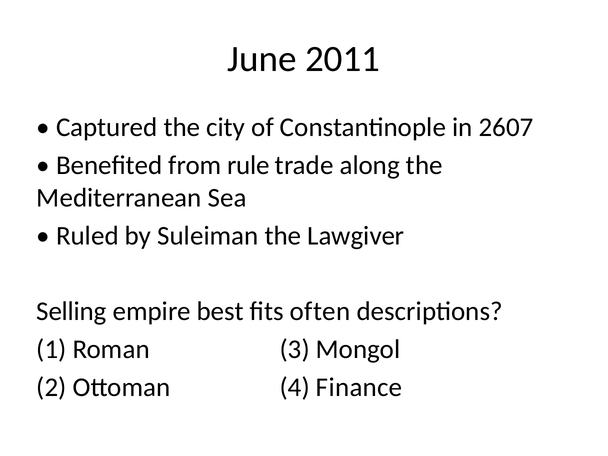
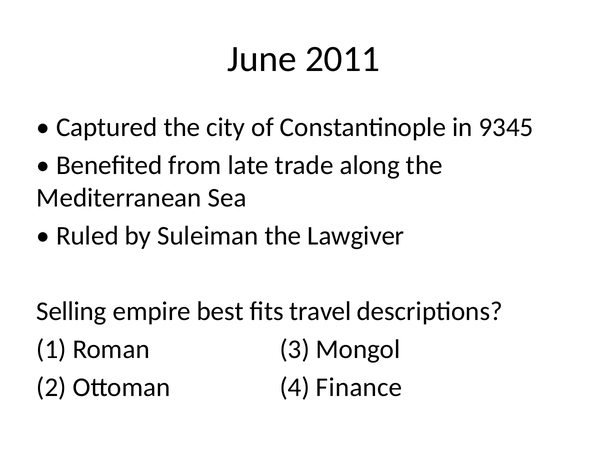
2607: 2607 -> 9345 (506, 128)
rule: rule -> late (248, 165)
often: often -> travel (320, 312)
